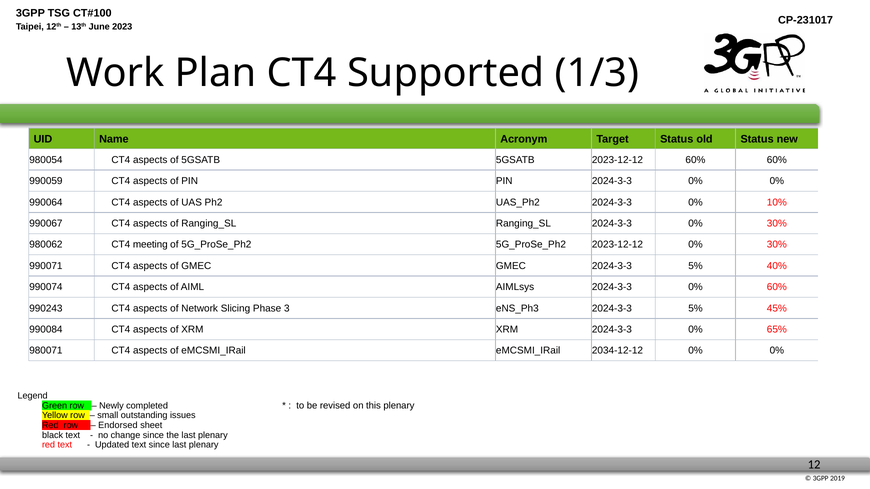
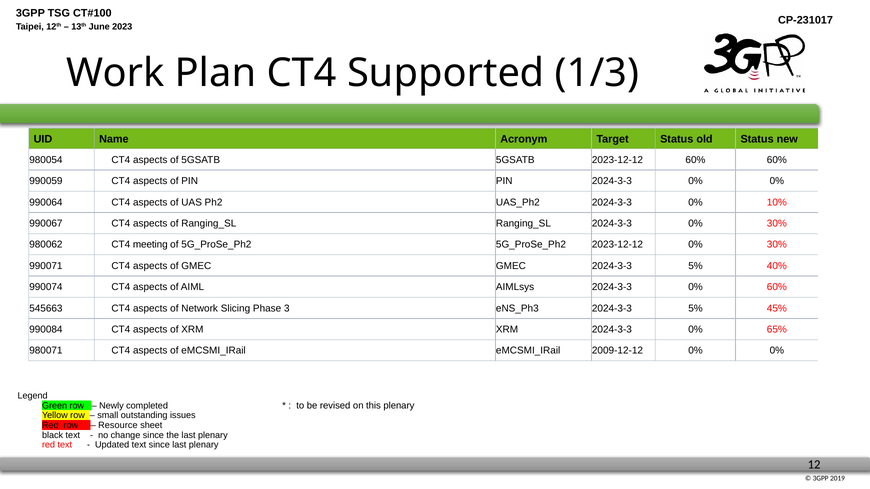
990243: 990243 -> 545663 (46, 309)
2034-12-12: 2034-12-12 -> 2009-12-12 (617, 351)
Endorsed: Endorsed -> Resource (118, 426)
